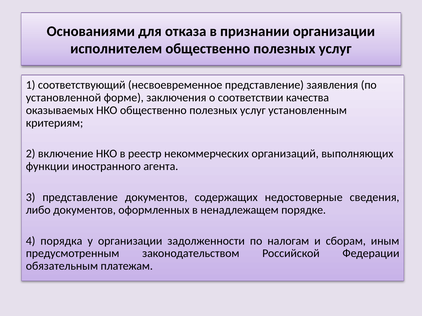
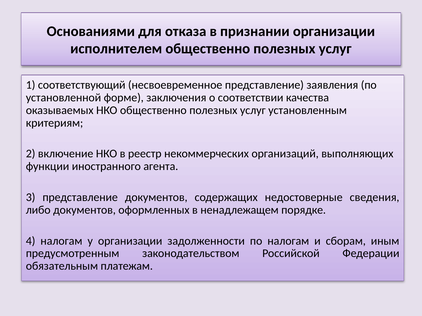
4 порядка: порядка -> налогам (61, 241)
